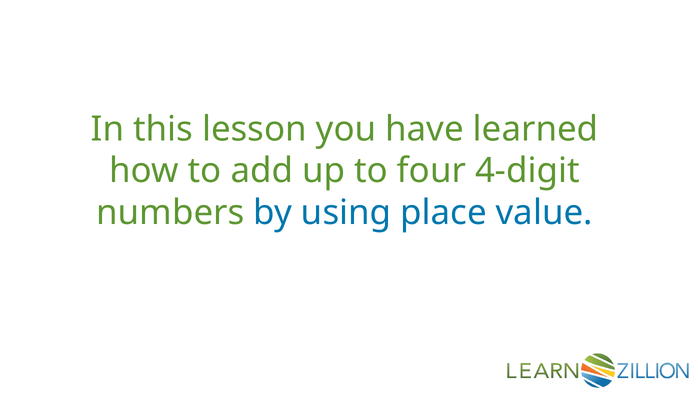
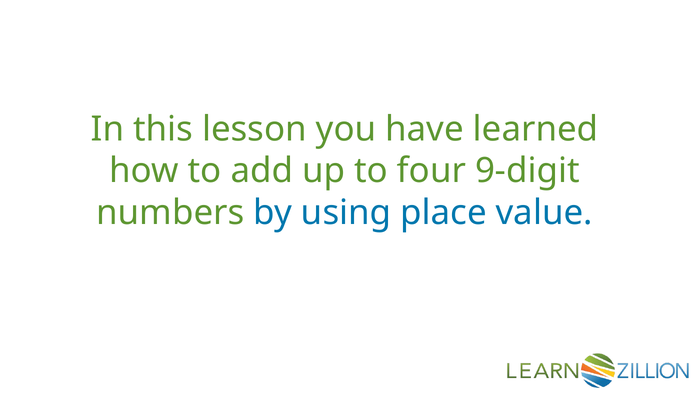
4-digit: 4-digit -> 9-digit (527, 171)
